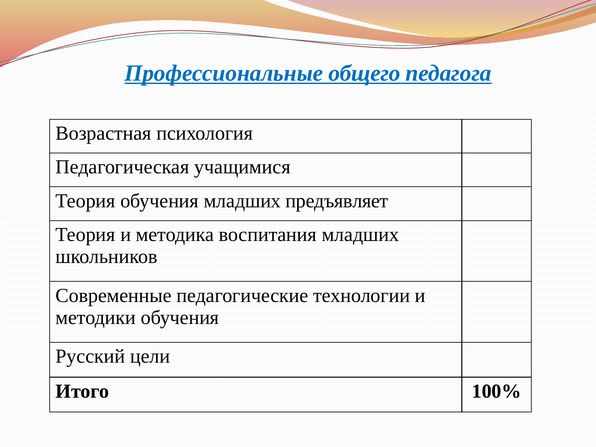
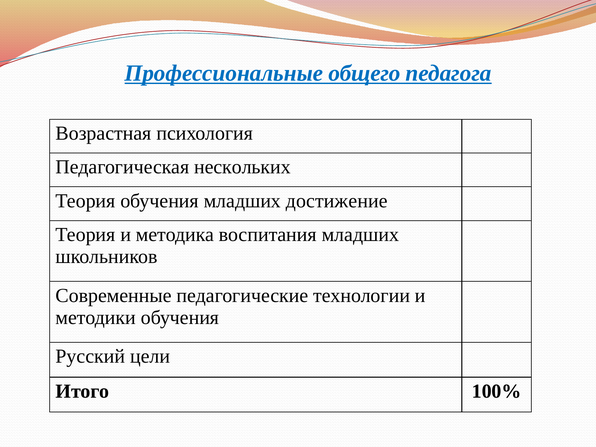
учащимися: учащимися -> нескольких (242, 167)
предъявляет: предъявляет -> достижение (337, 201)
